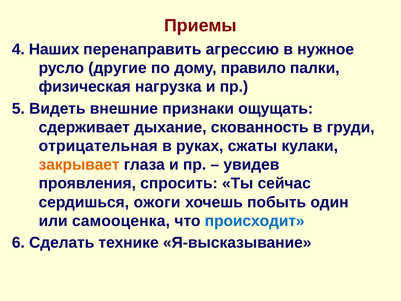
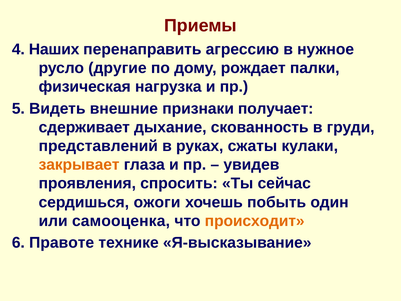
правило: правило -> рождает (253, 68)
ощущать: ощущать -> получает (276, 108)
отрицательная: отрицательная -> представлений (98, 146)
происходит colour: blue -> orange (255, 221)
Сделать: Сделать -> Правоте (62, 243)
